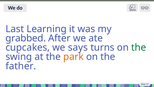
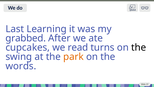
says: says -> read (78, 47)
the colour: green -> black (139, 47)
father: father -> words (21, 66)
